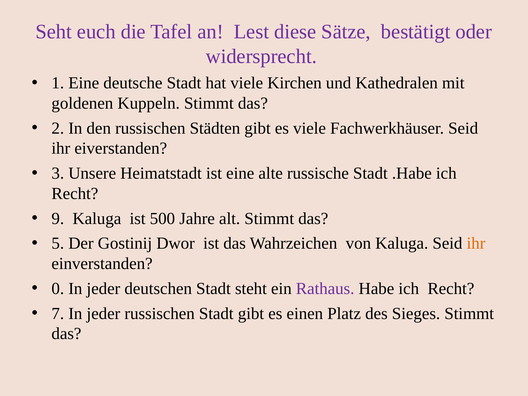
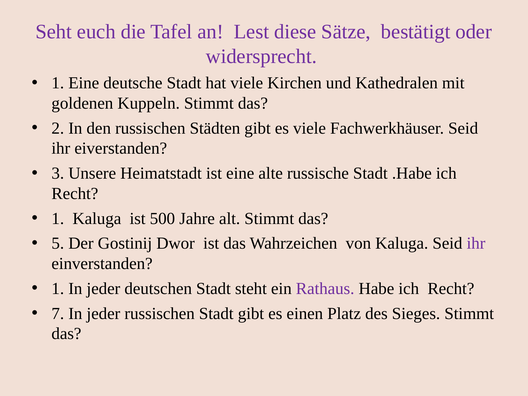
9: 9 -> 1 (58, 218)
ihr colour: orange -> purple (476, 243)
0: 0 -> 1 (58, 289)
